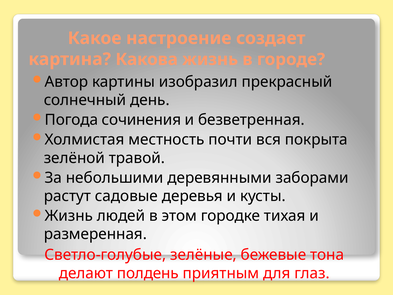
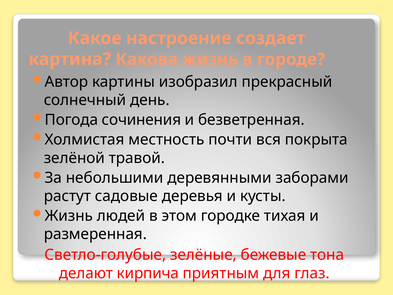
полдень: полдень -> кирпича (148, 273)
